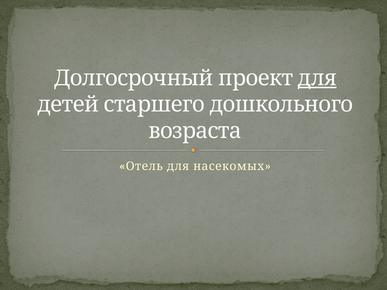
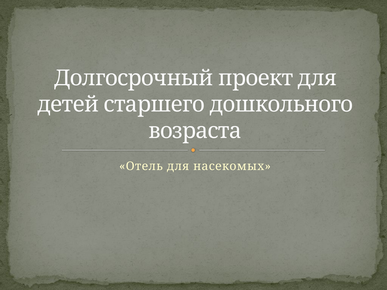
для underline: present -> none (317, 78)
